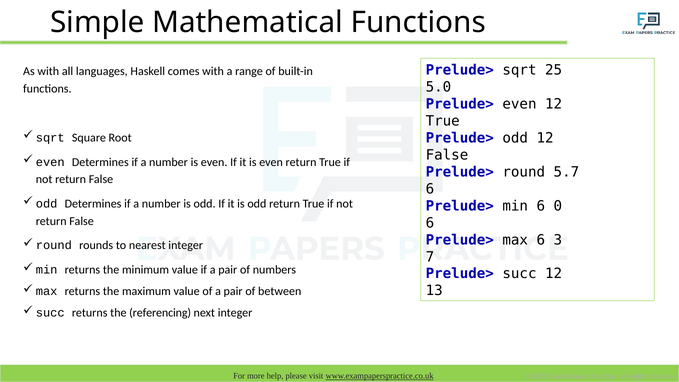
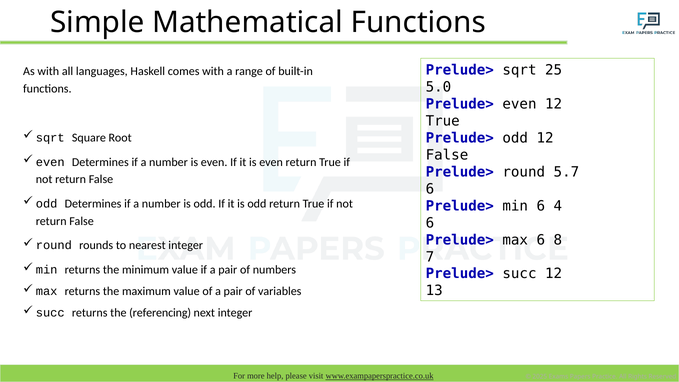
0: 0 -> 4 (558, 206)
3: 3 -> 8 (558, 240)
between: between -> variables (280, 291)
